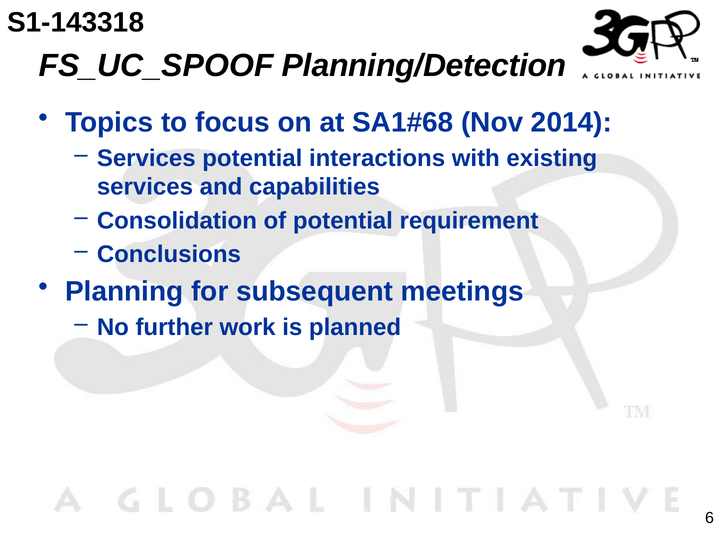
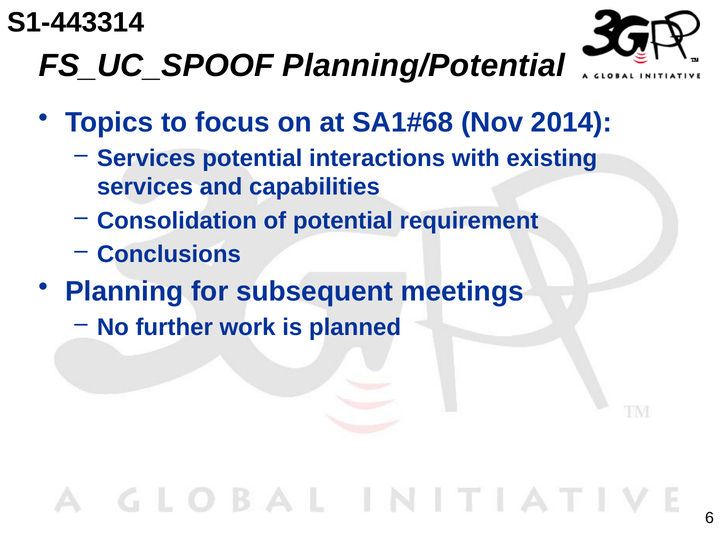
S1-143318: S1-143318 -> S1-443314 (76, 22)
Planning/Detection: Planning/Detection -> Planning/Potential (424, 66)
